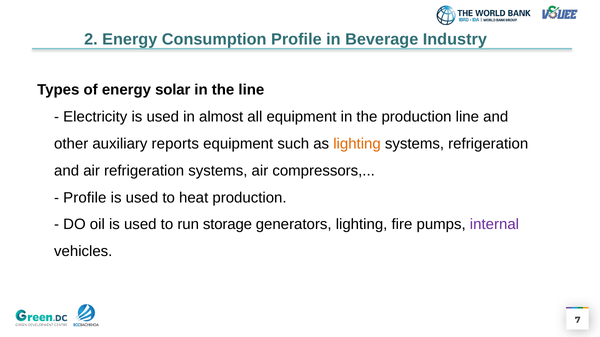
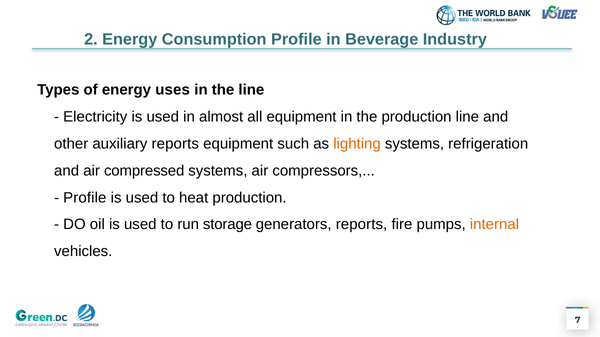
solar: solar -> uses (173, 90)
air refrigeration: refrigeration -> compressed (144, 171)
generators lighting: lighting -> reports (362, 225)
internal colour: purple -> orange (494, 225)
